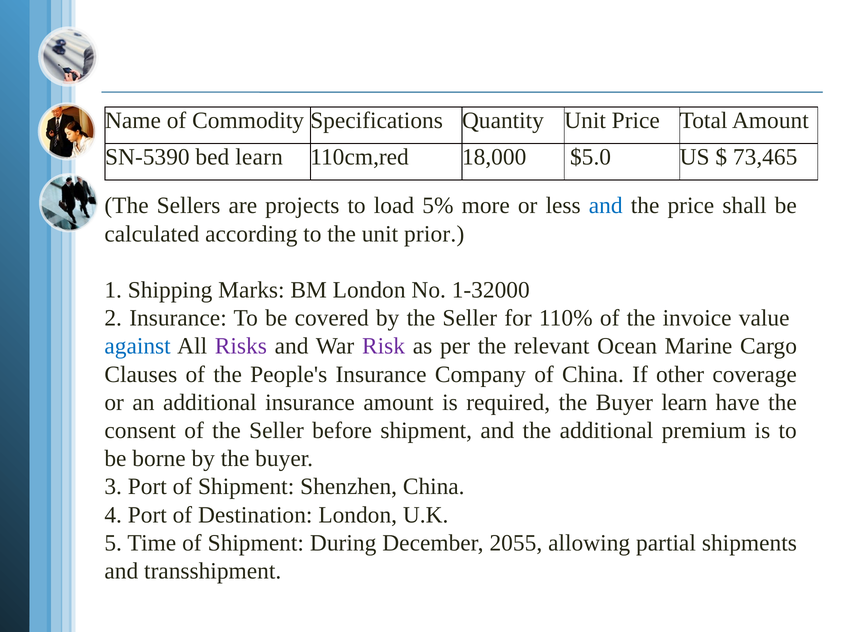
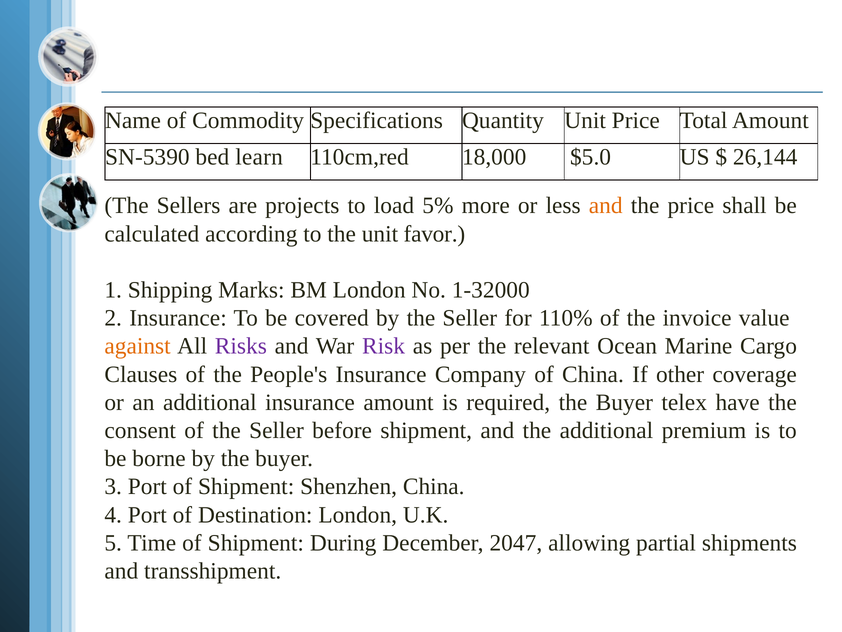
73,465: 73,465 -> 26,144 (765, 157)
and colour: blue -> orange (606, 206)
prior: prior -> favor (434, 234)
against colour: blue -> orange (138, 346)
Buyer learn: learn -> telex (684, 402)
2055: 2055 -> 2047 (516, 543)
